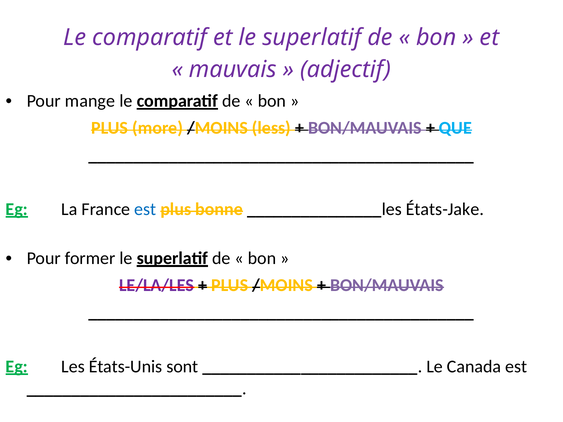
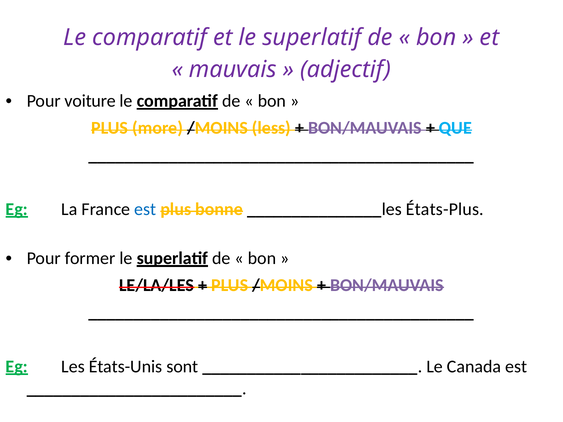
mange: mange -> voiture (90, 101)
États-Jake: États-Jake -> États-Plus (445, 209)
LE/LA/LES colour: purple -> black (157, 285)
